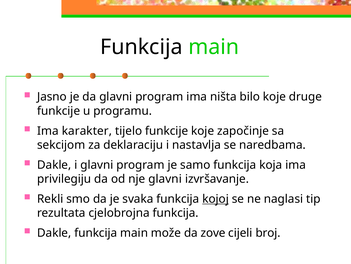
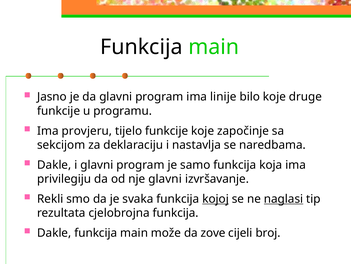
ništa: ništa -> linije (223, 97)
karakter: karakter -> provjeru (87, 131)
naglasi underline: none -> present (284, 198)
